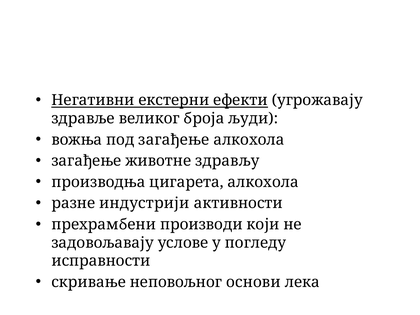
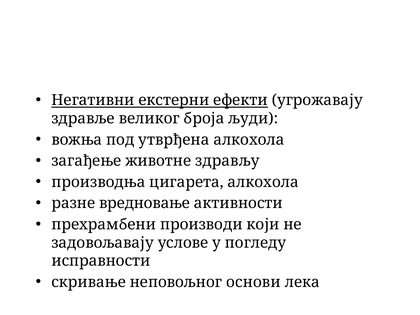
под загађење: загађење -> утврђена (174, 140)
индустрији: индустрији -> вредновање (145, 203)
